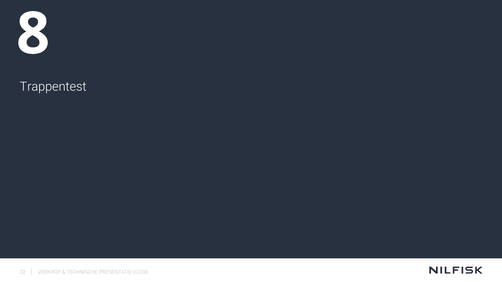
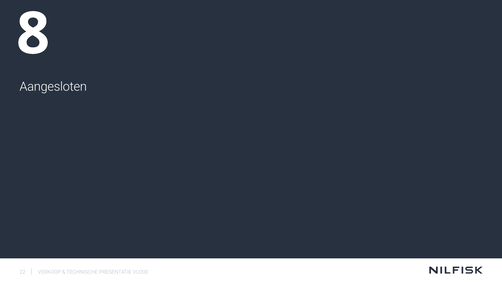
Trappentest: Trappentest -> Aangesloten (53, 87)
